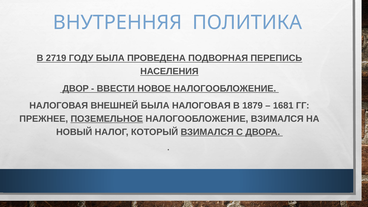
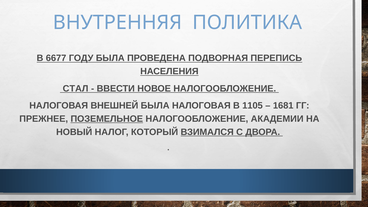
2719: 2719 -> 6677 (56, 58)
ДВОР: ДВОР -> СТАЛ (76, 89)
1879: 1879 -> 1105 (253, 106)
НАЛОГООБЛОЖЕНИЕ ВЗИМАЛСЯ: ВЗИМАЛСЯ -> АКАДЕМИИ (277, 119)
